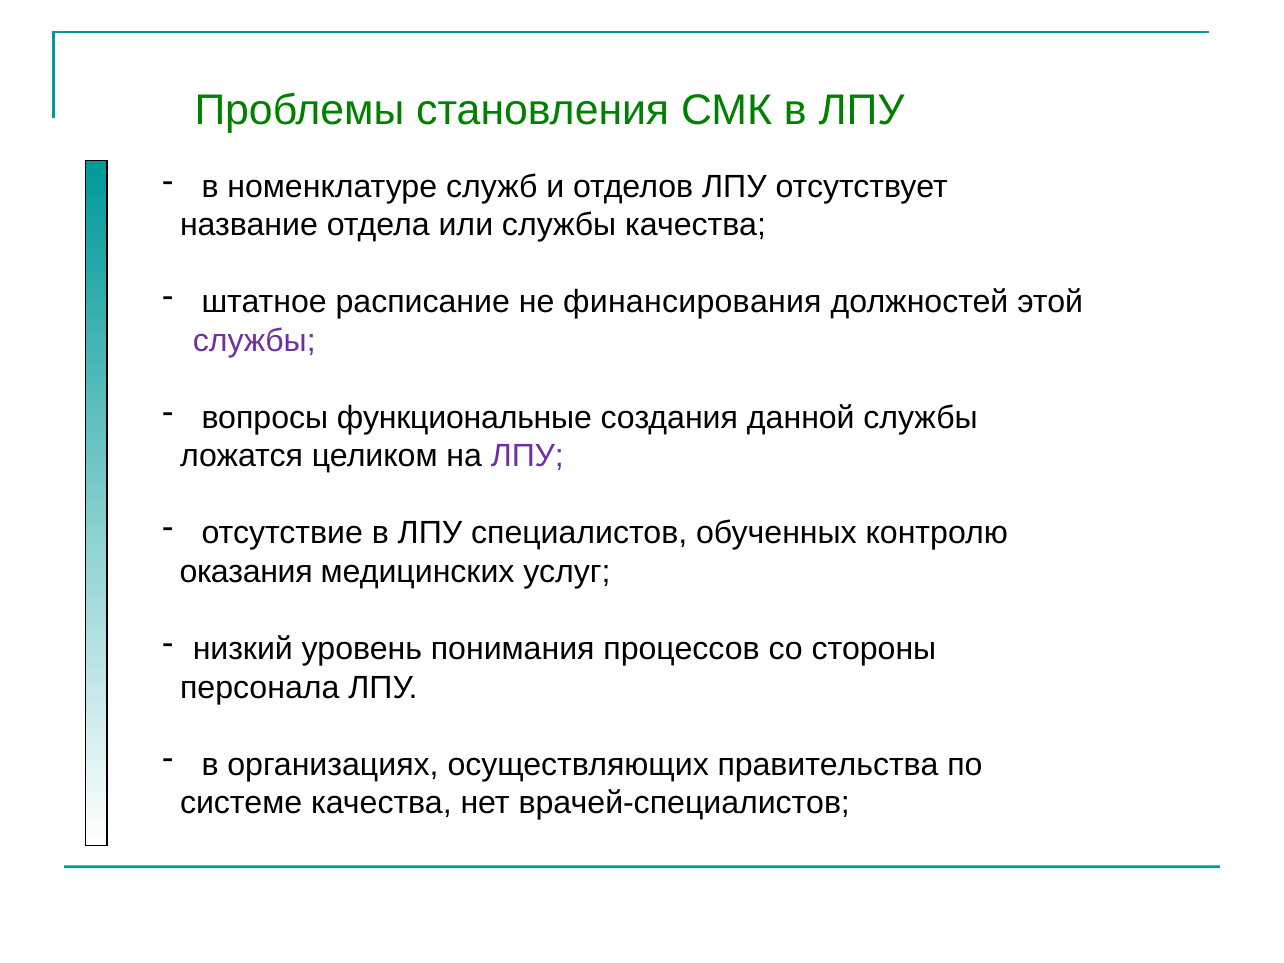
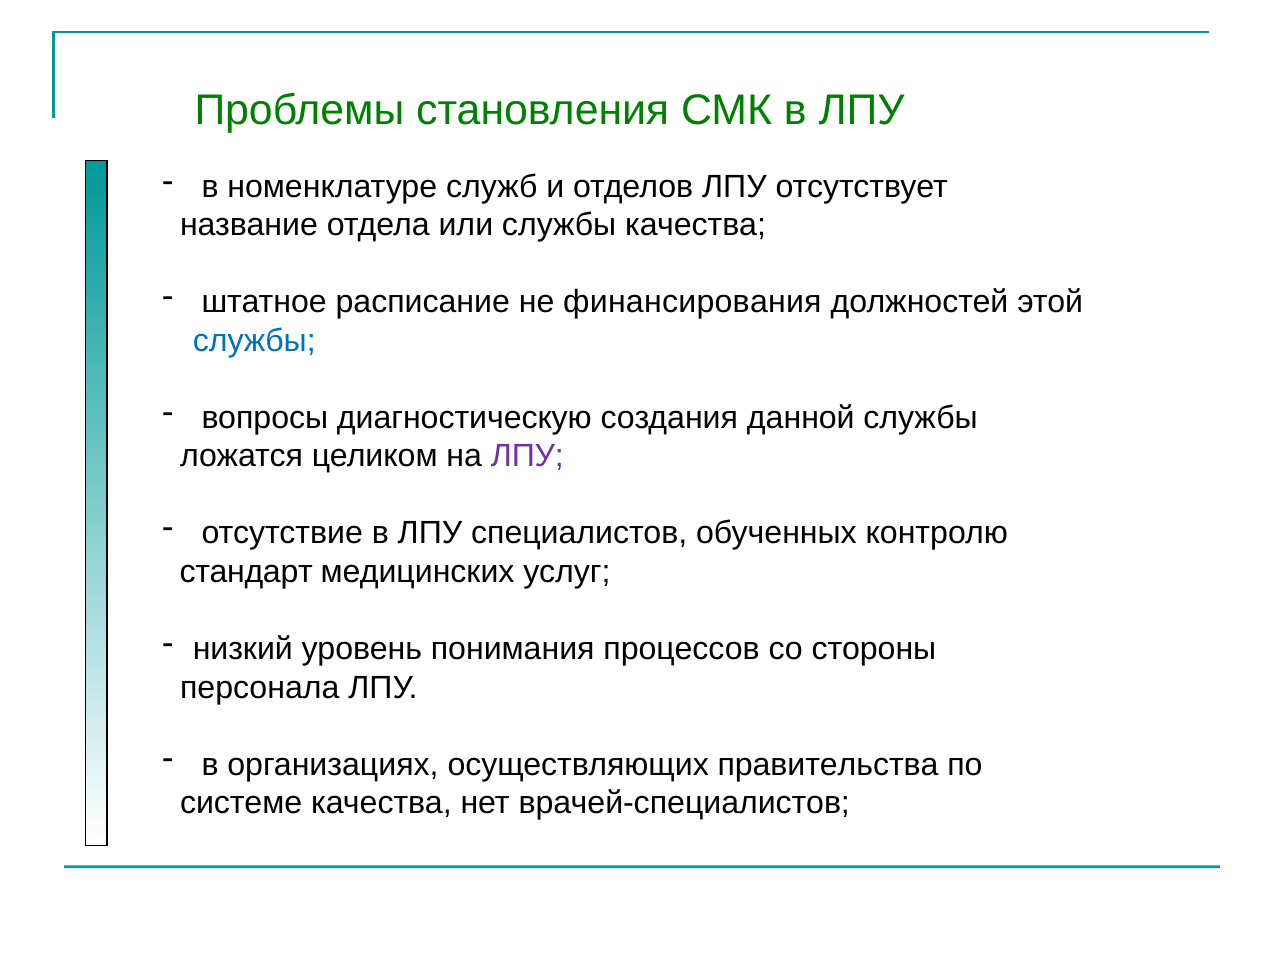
службы colour: purple -> blue (254, 341)
функциональные: функциональные -> диагностическую (464, 418)
оказания: оказания -> стандарт (246, 572)
